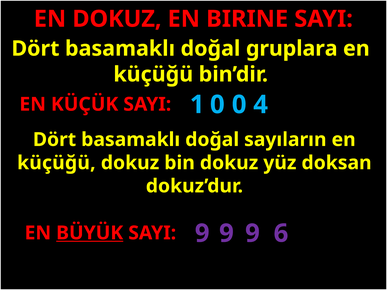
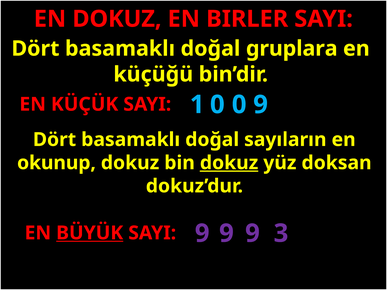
BIRINE: BIRINE -> BIRLER (247, 19)
0 4: 4 -> 9 (261, 105)
küçüğü: küçüğü -> okunup (56, 163)
dokuz underline: none -> present (229, 163)
6: 6 -> 3 (281, 234)
